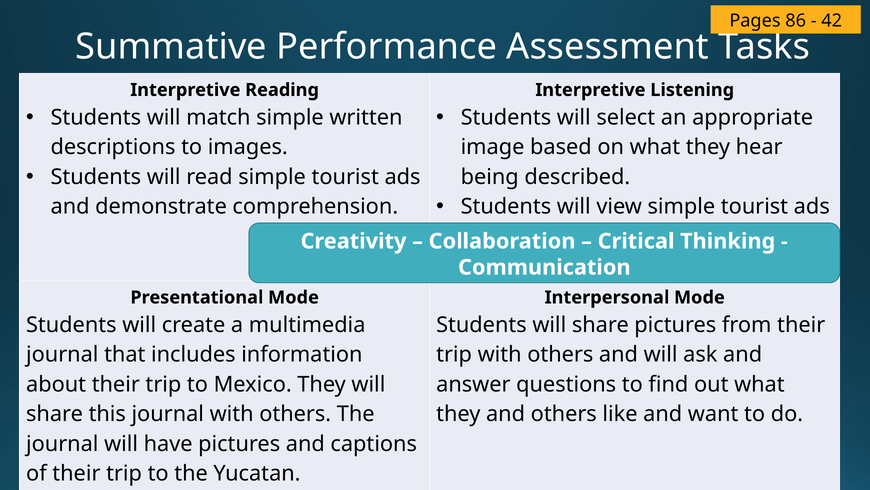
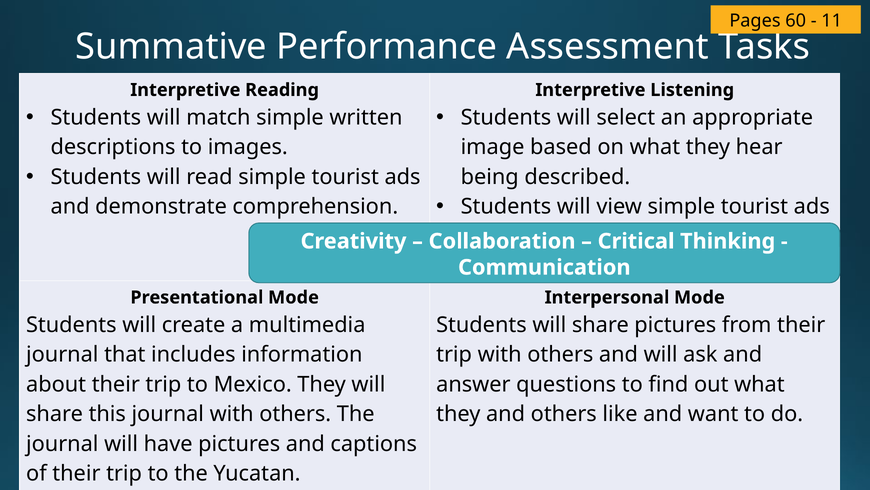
86: 86 -> 60 (796, 21)
42: 42 -> 11 (832, 21)
